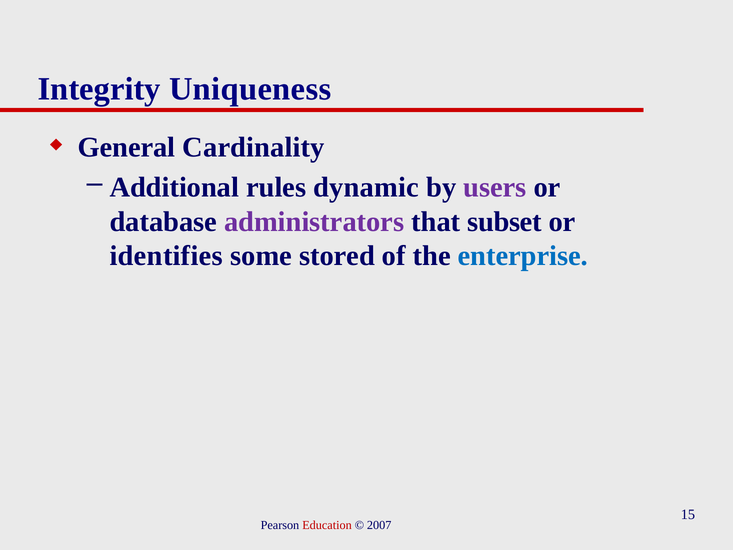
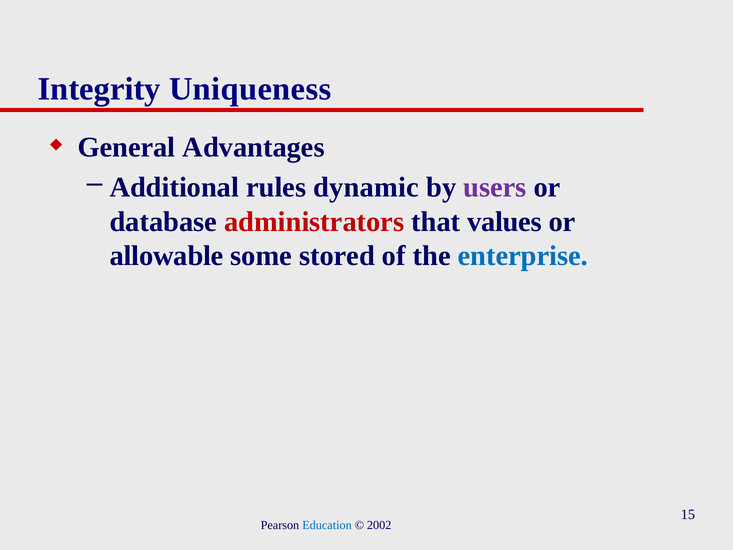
Cardinality: Cardinality -> Advantages (254, 147)
administrators colour: purple -> red (314, 222)
subset: subset -> values (505, 222)
identifies: identifies -> allowable (167, 256)
Education colour: red -> blue (327, 525)
2007: 2007 -> 2002 (379, 525)
